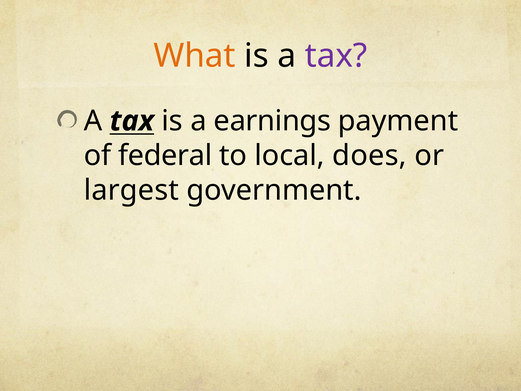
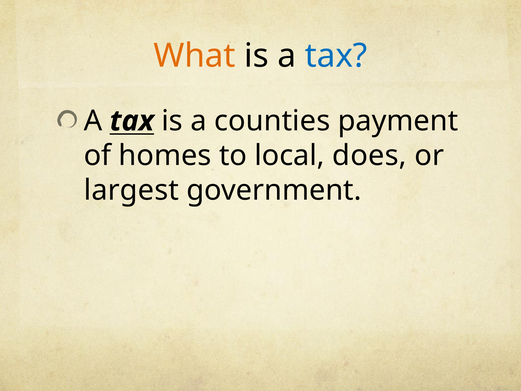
tax colour: purple -> blue (336, 56)
earnings: earnings -> counties (272, 121)
federal: federal -> homes (165, 156)
